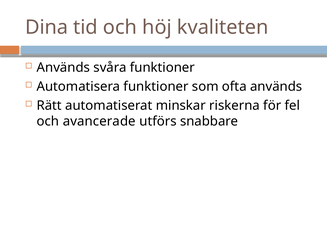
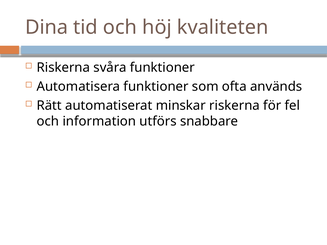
Används: Används -> Riskerna (63, 68)
avancerade: avancerade -> information (99, 121)
